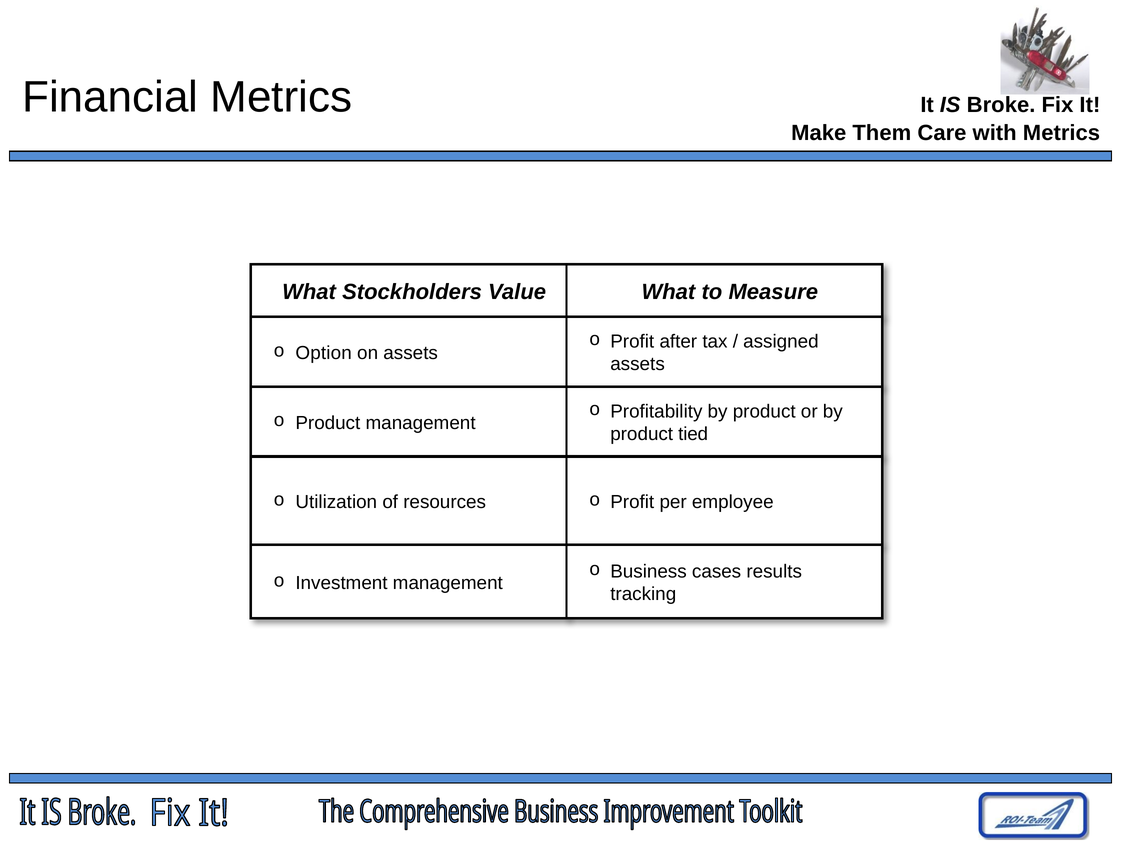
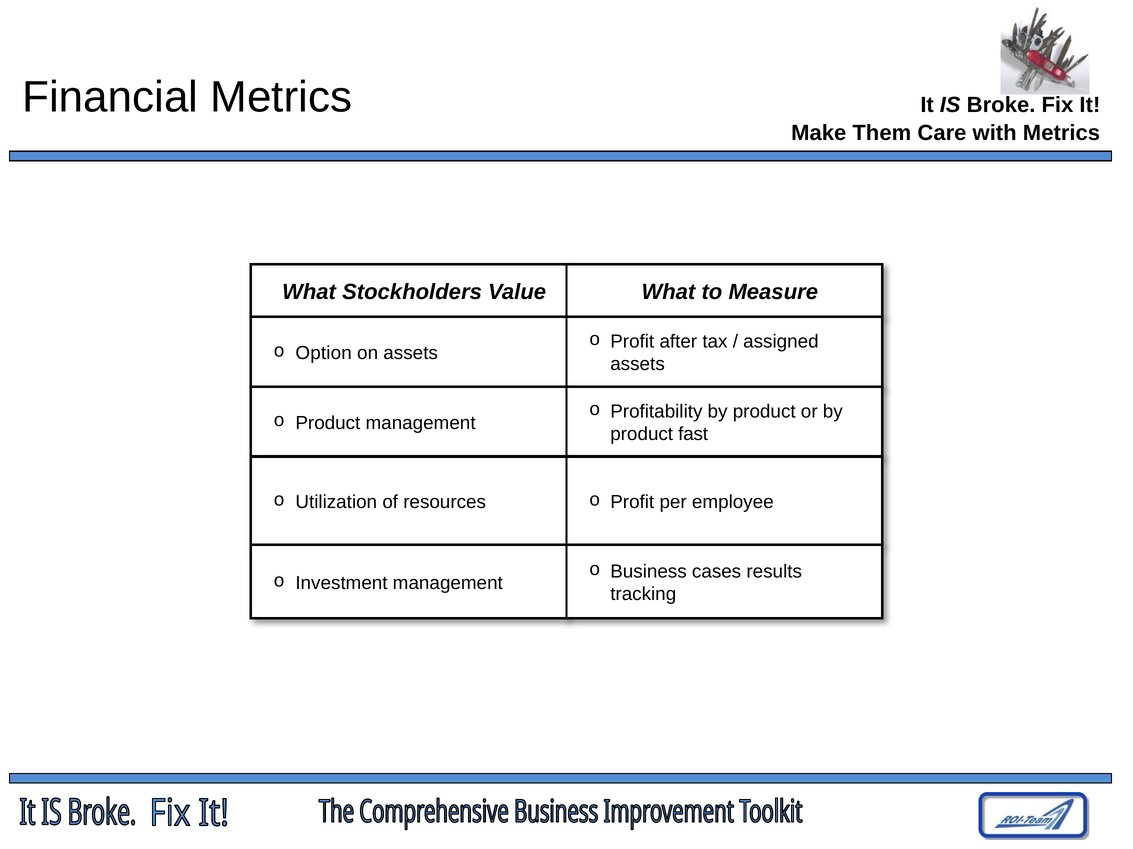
tied: tied -> fast (693, 434)
